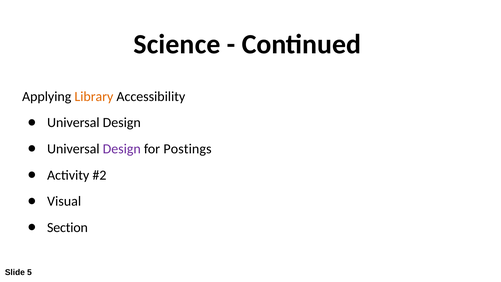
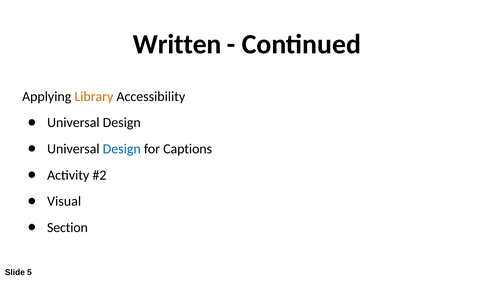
Science: Science -> Written (177, 44)
Design colour: purple -> blue (122, 149)
Postings: Postings -> Captions (188, 149)
